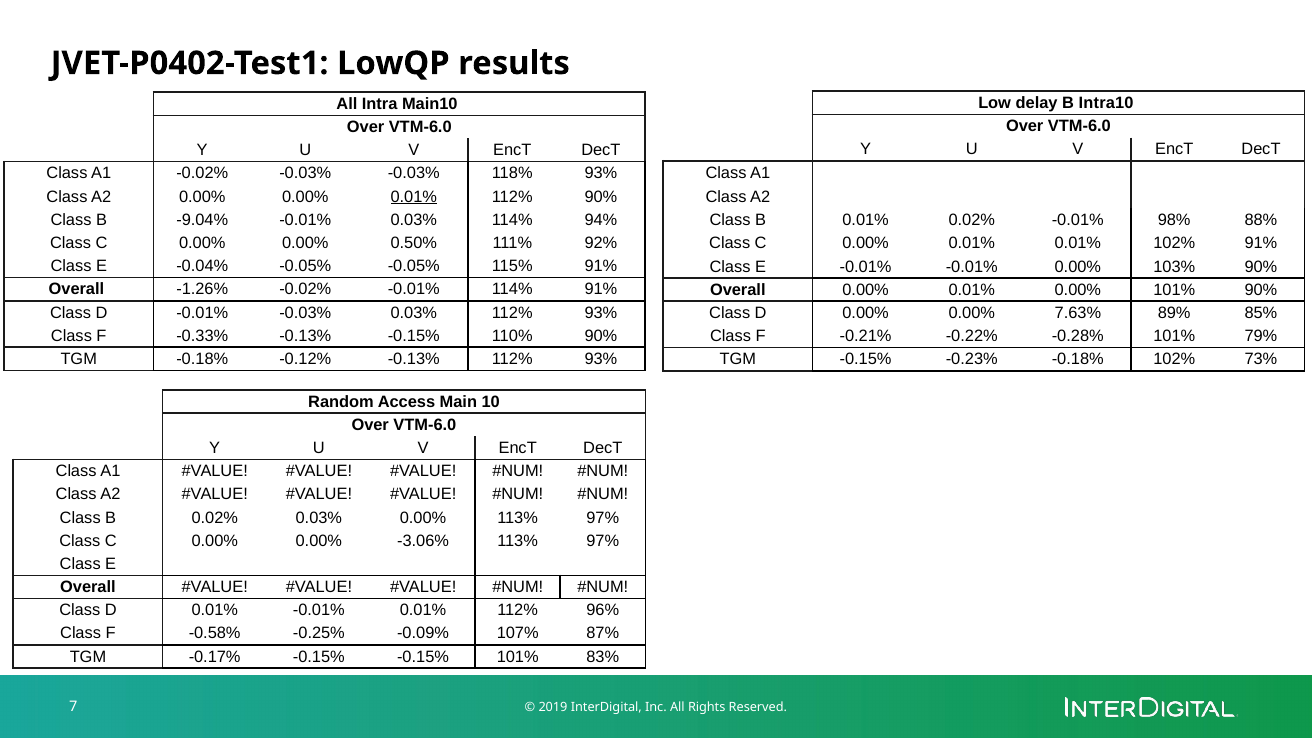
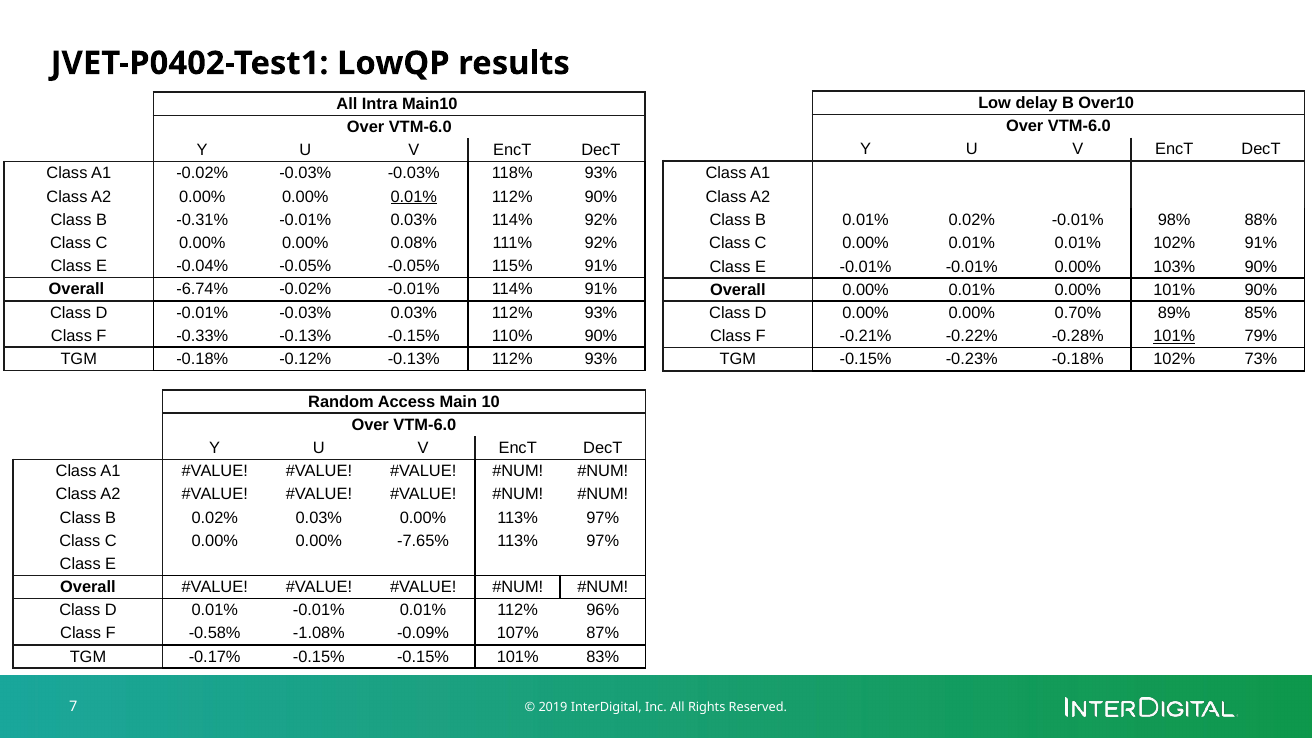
Intra10: Intra10 -> Over10 (1106, 103)
-9.04%: -9.04% -> -0.31% (202, 220)
114% 94%: 94% -> 92% (601, 220)
0.50%: 0.50% -> 0.08% (414, 243)
-1.26%: -1.26% -> -6.74% (202, 289)
7.63%: 7.63% -> 0.70% (1078, 313)
101% underline: none -> present (1174, 336)
-3.06%: -3.06% -> -7.65% (423, 541)
-0.25%: -0.25% -> -1.08% (319, 634)
